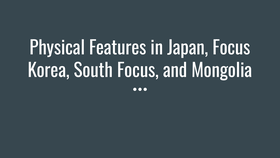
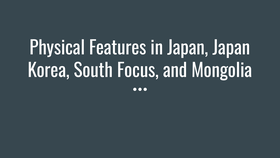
Japan Focus: Focus -> Japan (231, 48)
